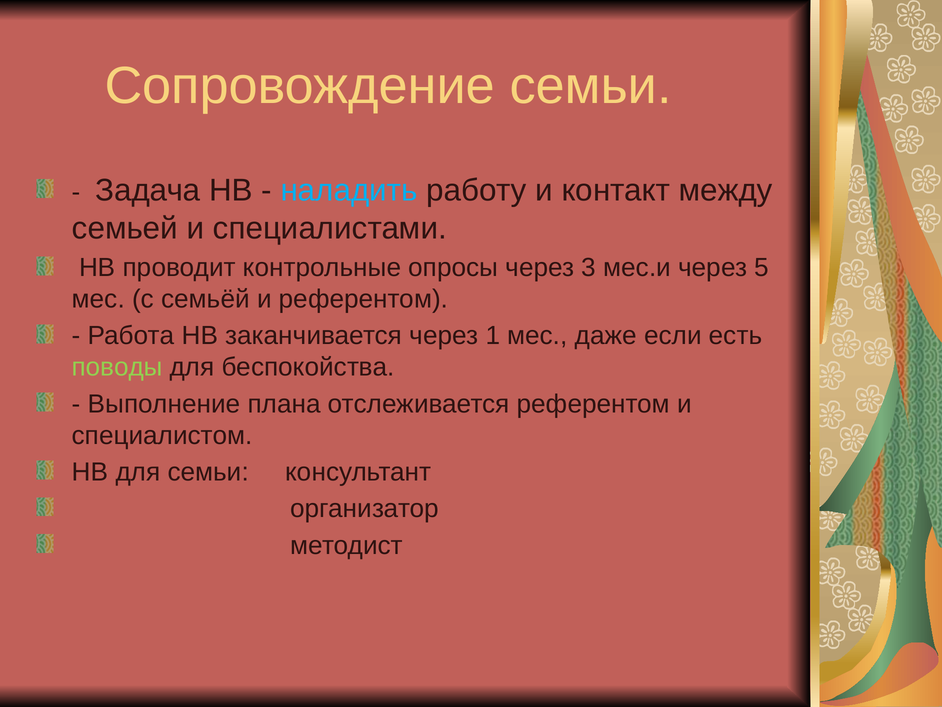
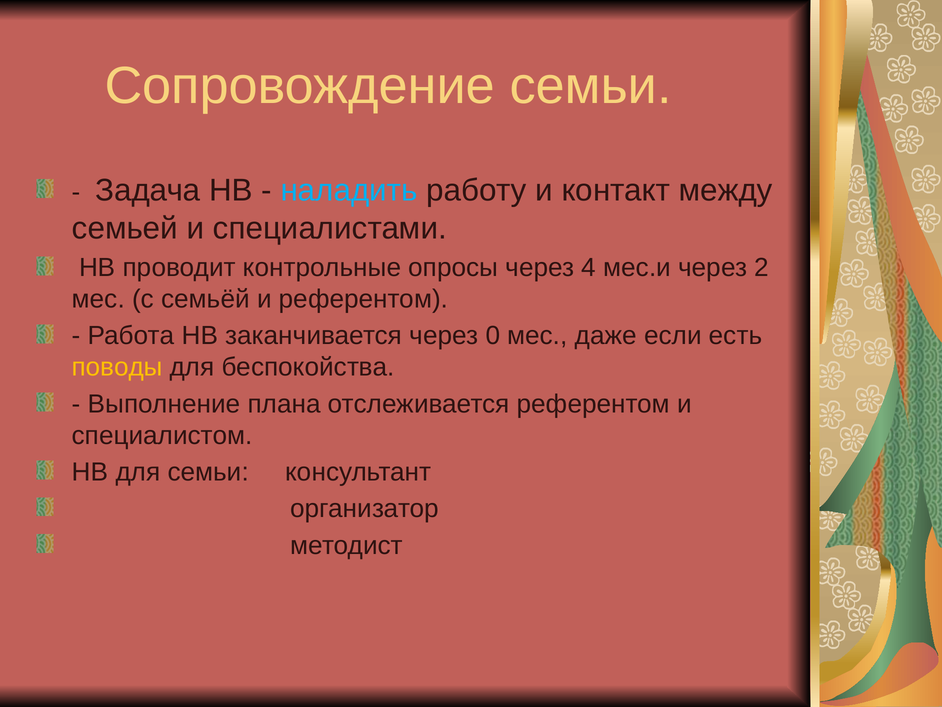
3: 3 -> 4 (589, 268)
5: 5 -> 2 (762, 268)
1: 1 -> 0 (493, 336)
поводы colour: light green -> yellow (117, 367)
